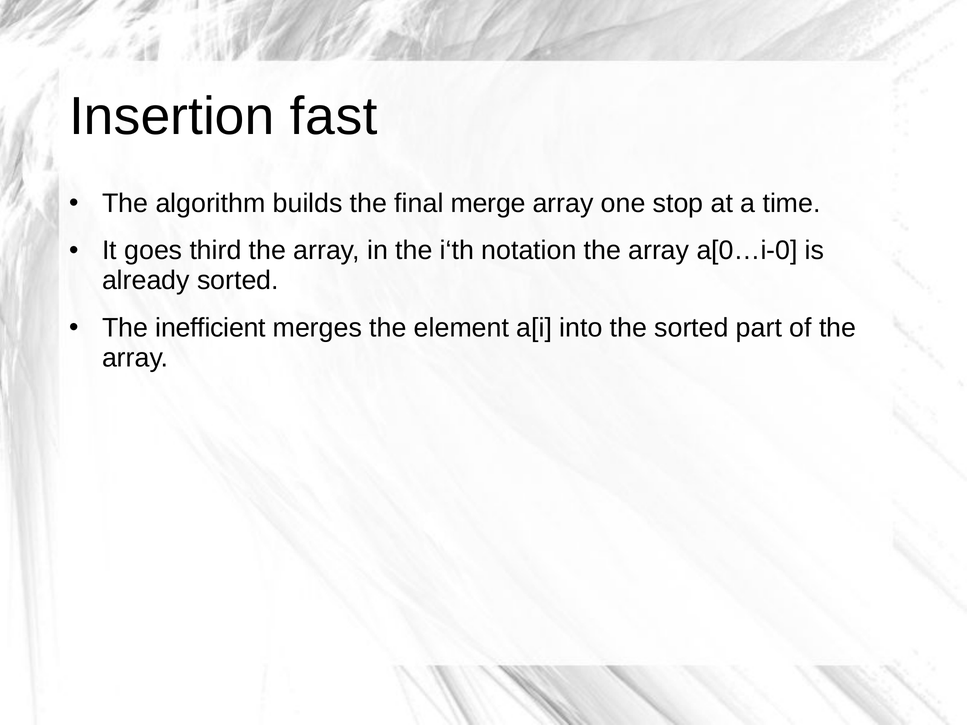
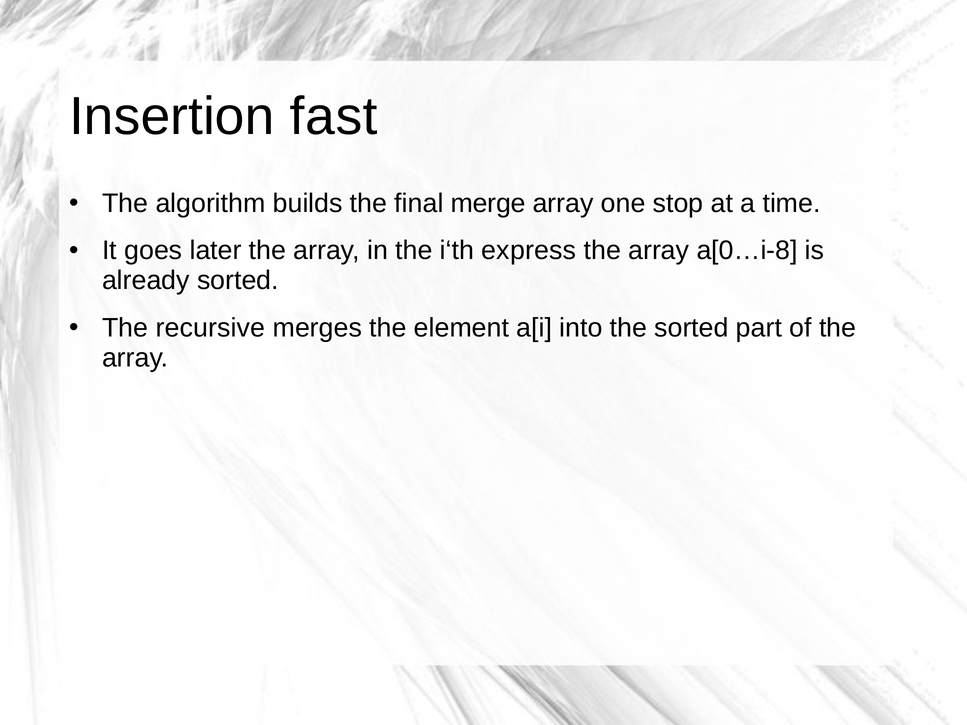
third: third -> later (216, 251)
notation: notation -> express (529, 251)
a[0…i-0: a[0…i-0 -> a[0…i-8 (747, 251)
inefficient: inefficient -> recursive (210, 328)
